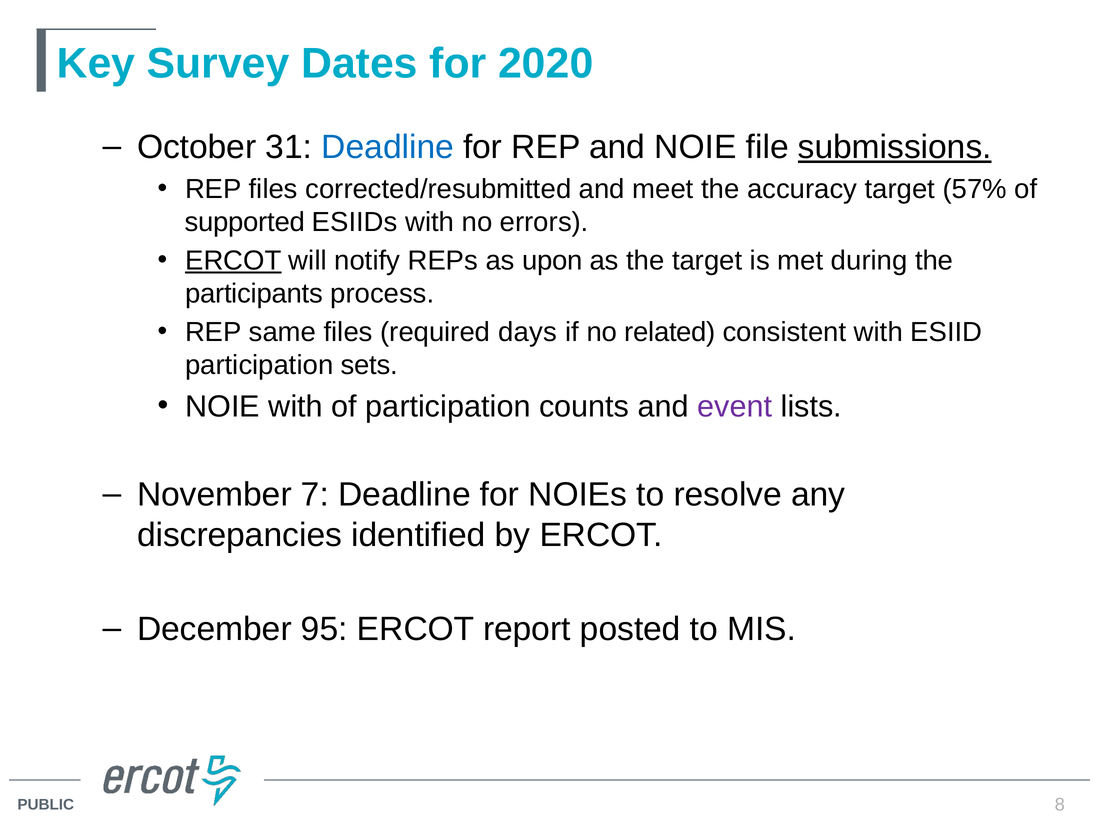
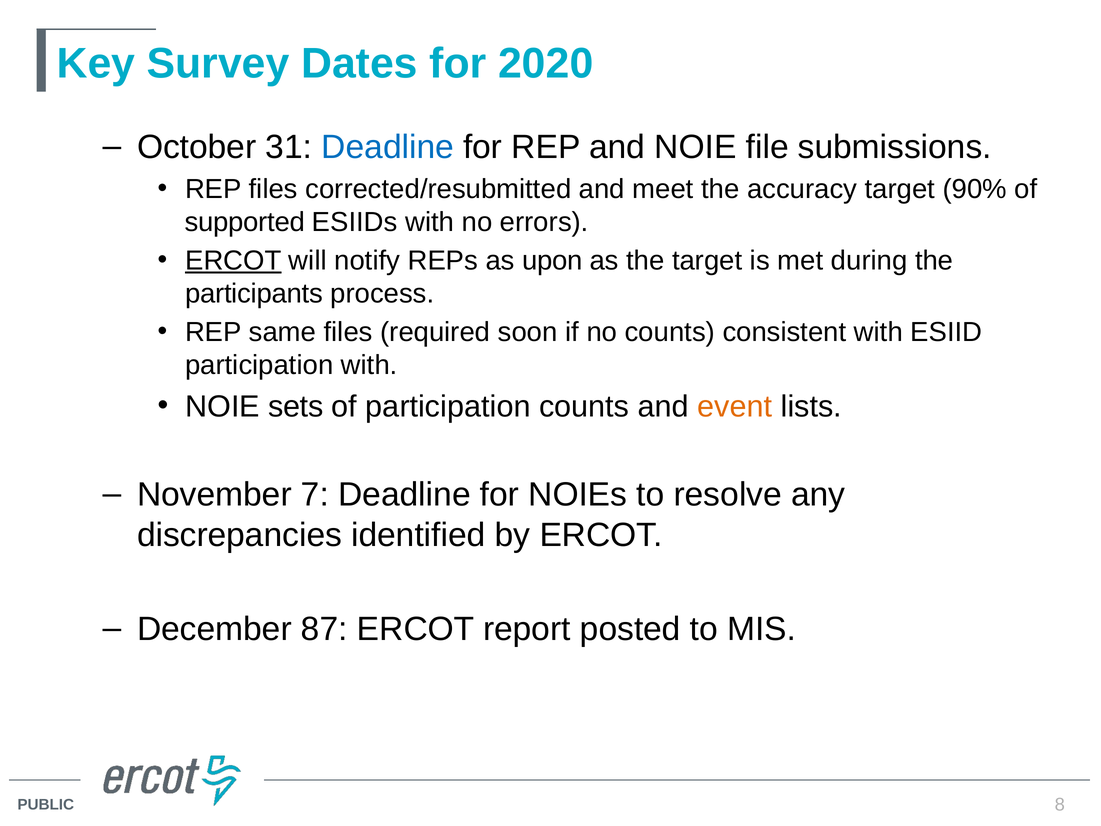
submissions underline: present -> none (895, 147)
57%: 57% -> 90% (975, 189)
days: days -> soon (528, 332)
no related: related -> counts (670, 332)
participation sets: sets -> with (369, 365)
NOIE with: with -> sets (296, 406)
event colour: purple -> orange (735, 406)
95: 95 -> 87 (324, 629)
